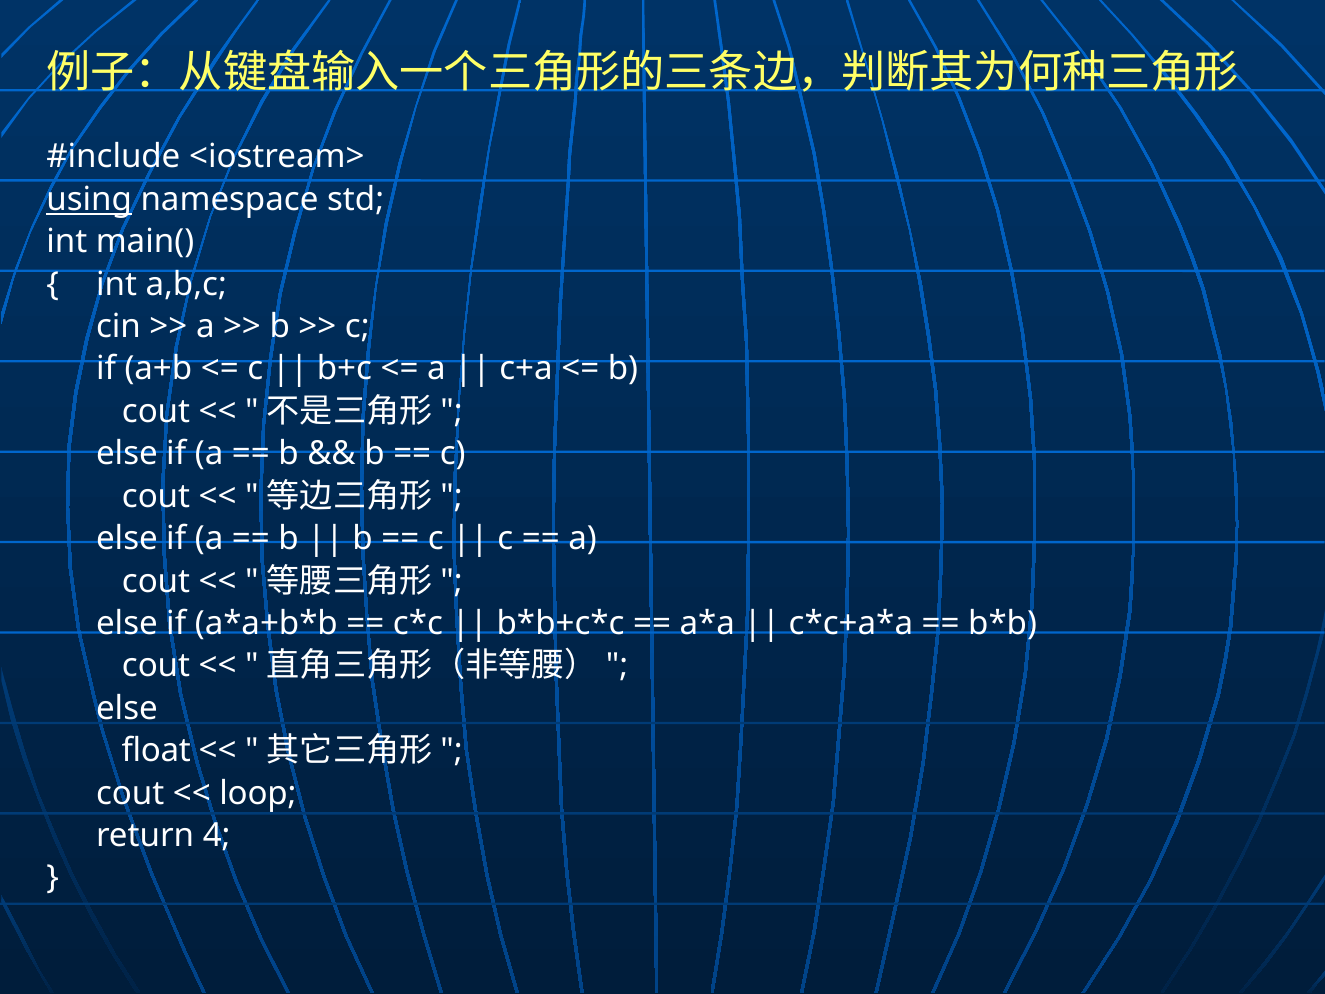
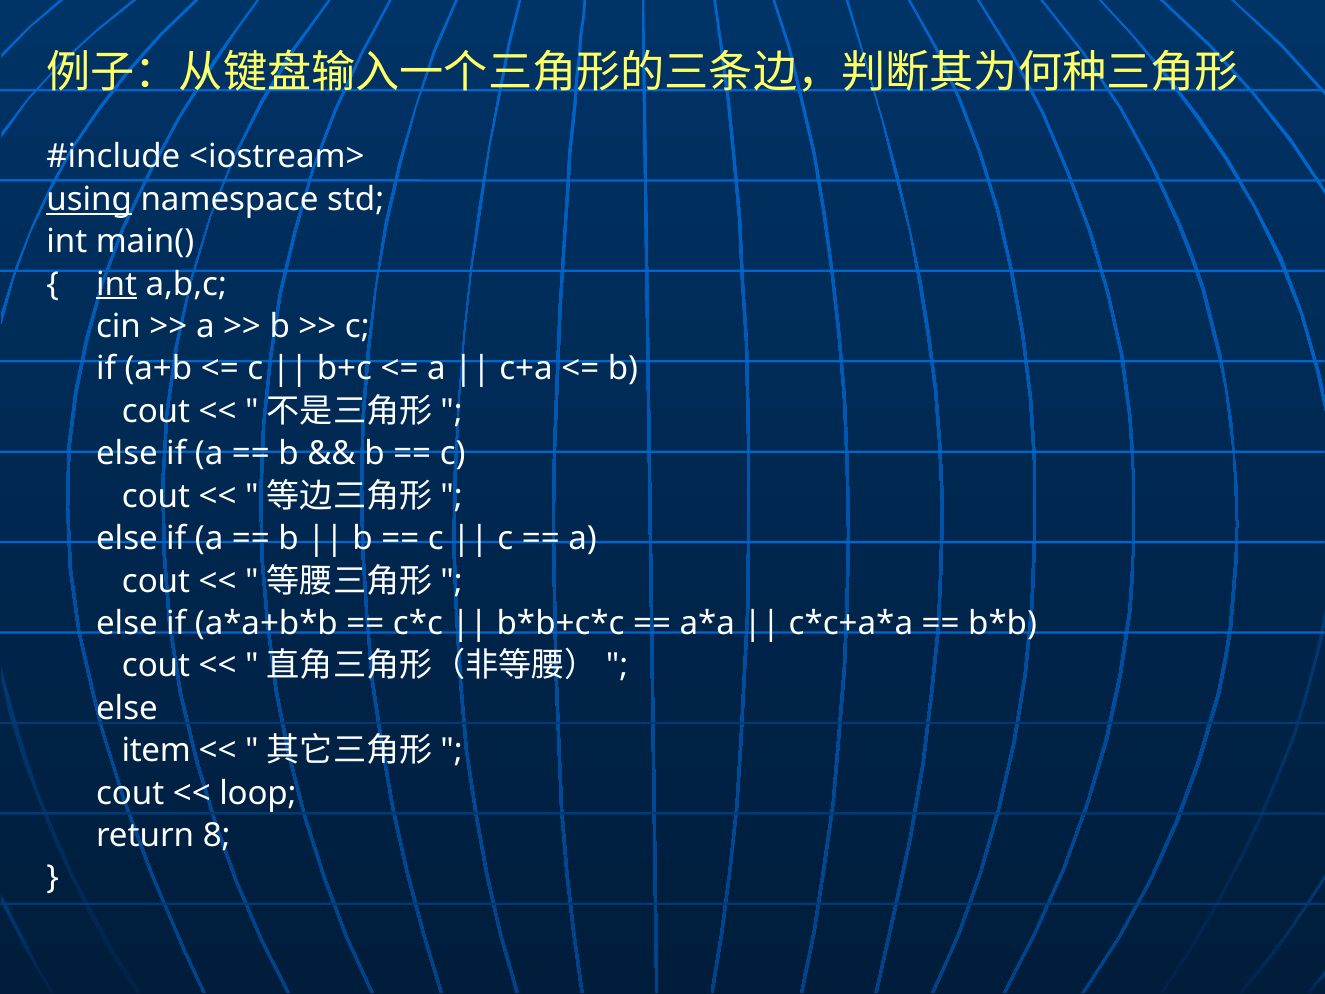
int underline: none -> present (117, 284)
float: float -> item (156, 751)
4: 4 -> 8 (217, 835)
